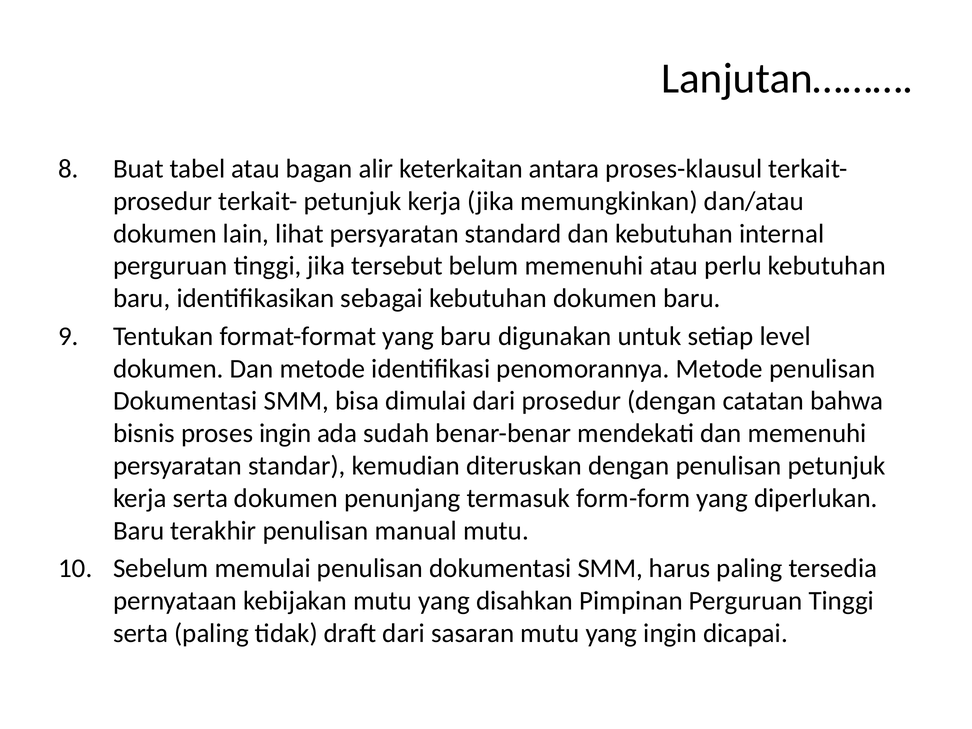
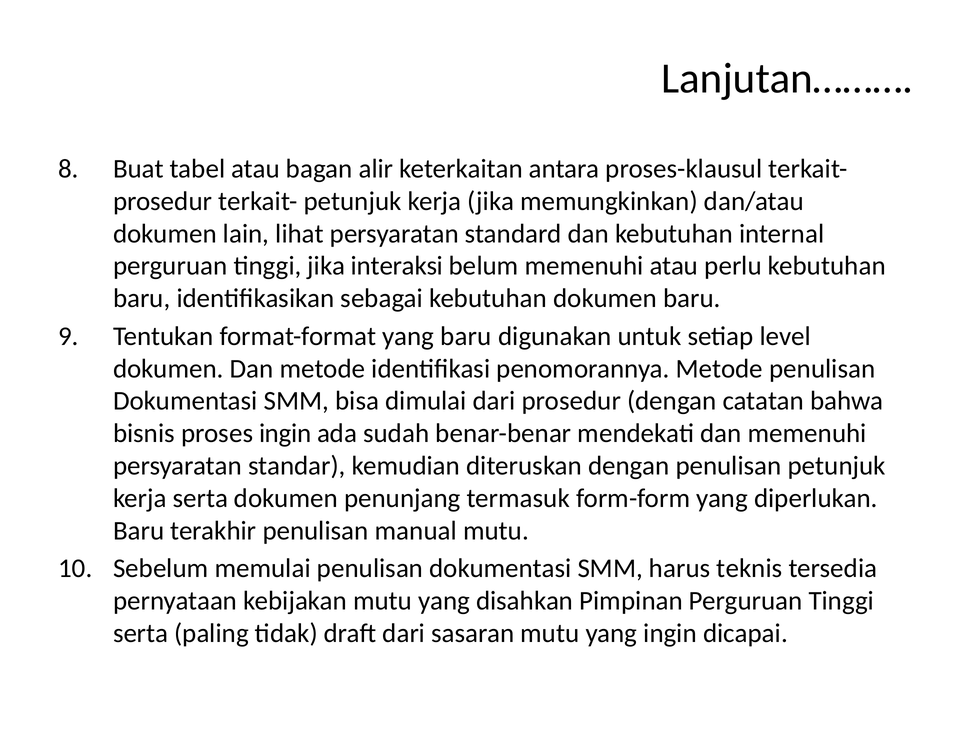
tersebut: tersebut -> interaksi (397, 266)
harus paling: paling -> teknis (749, 569)
